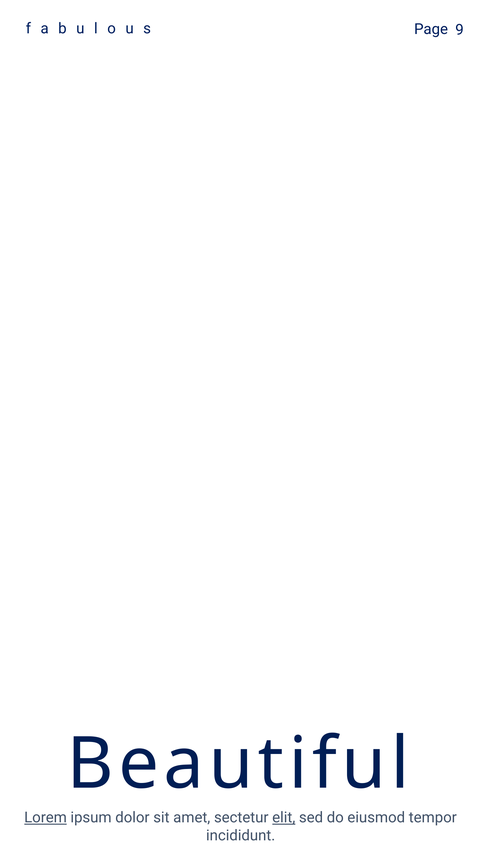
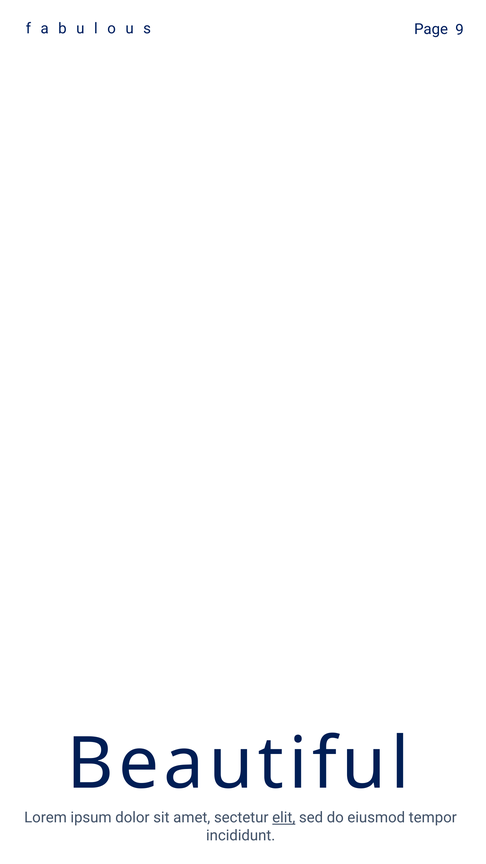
Lorem underline: present -> none (46, 818)
